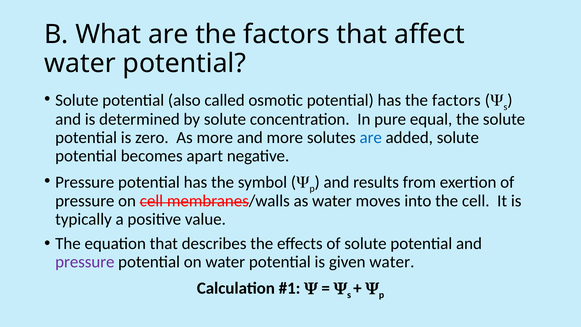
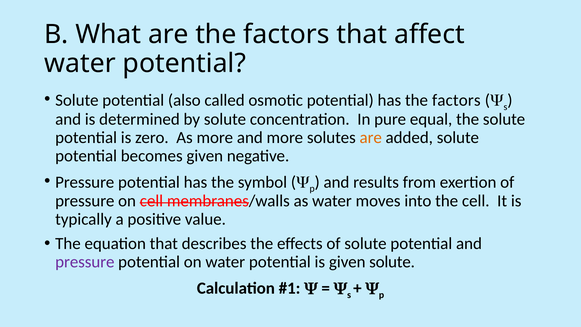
are colour: blue -> orange (371, 137)
becomes apart: apart -> given (205, 156)
given water: water -> solute (392, 262)
